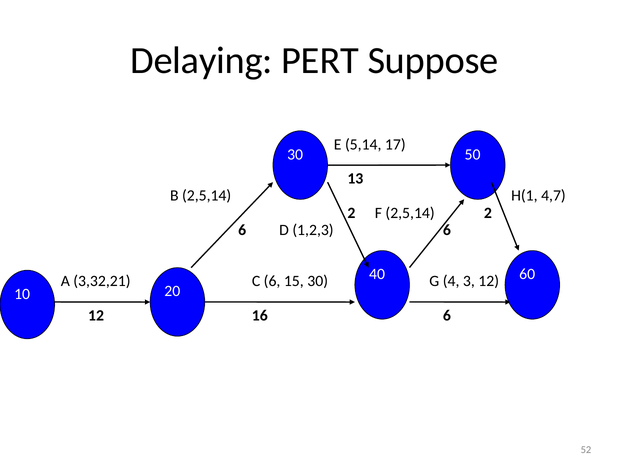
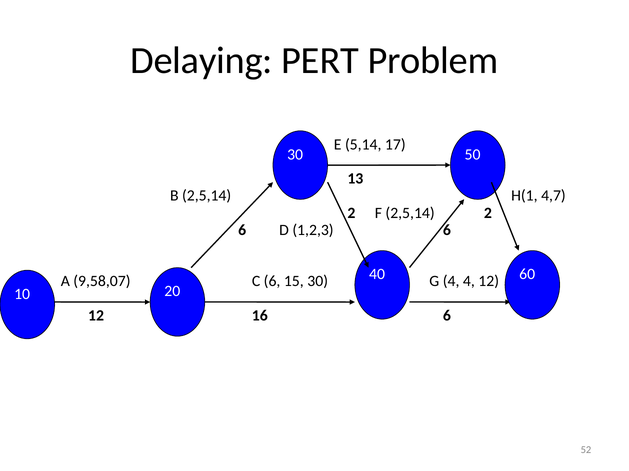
Suppose: Suppose -> Problem (433, 61)
3,32,21: 3,32,21 -> 9,58,07 (102, 282)
4 3: 3 -> 4 (469, 282)
